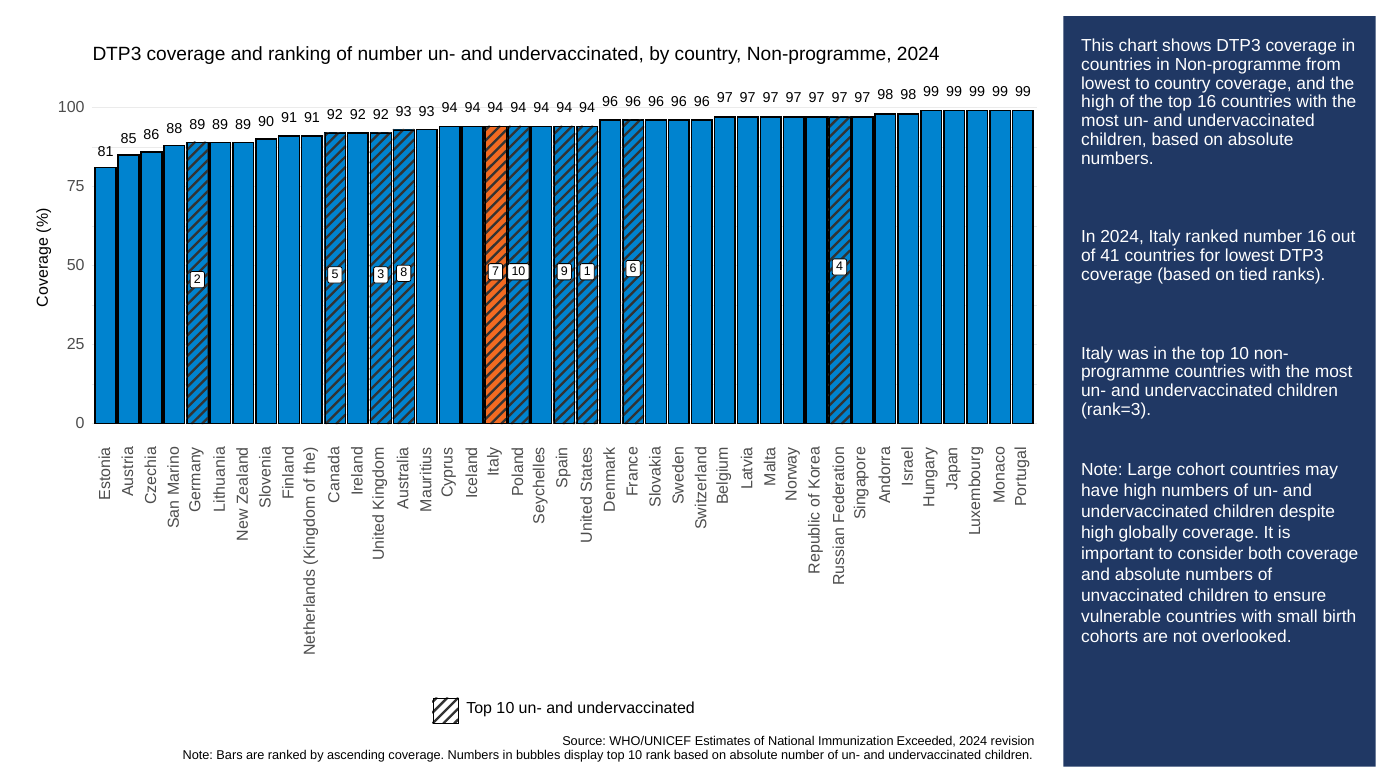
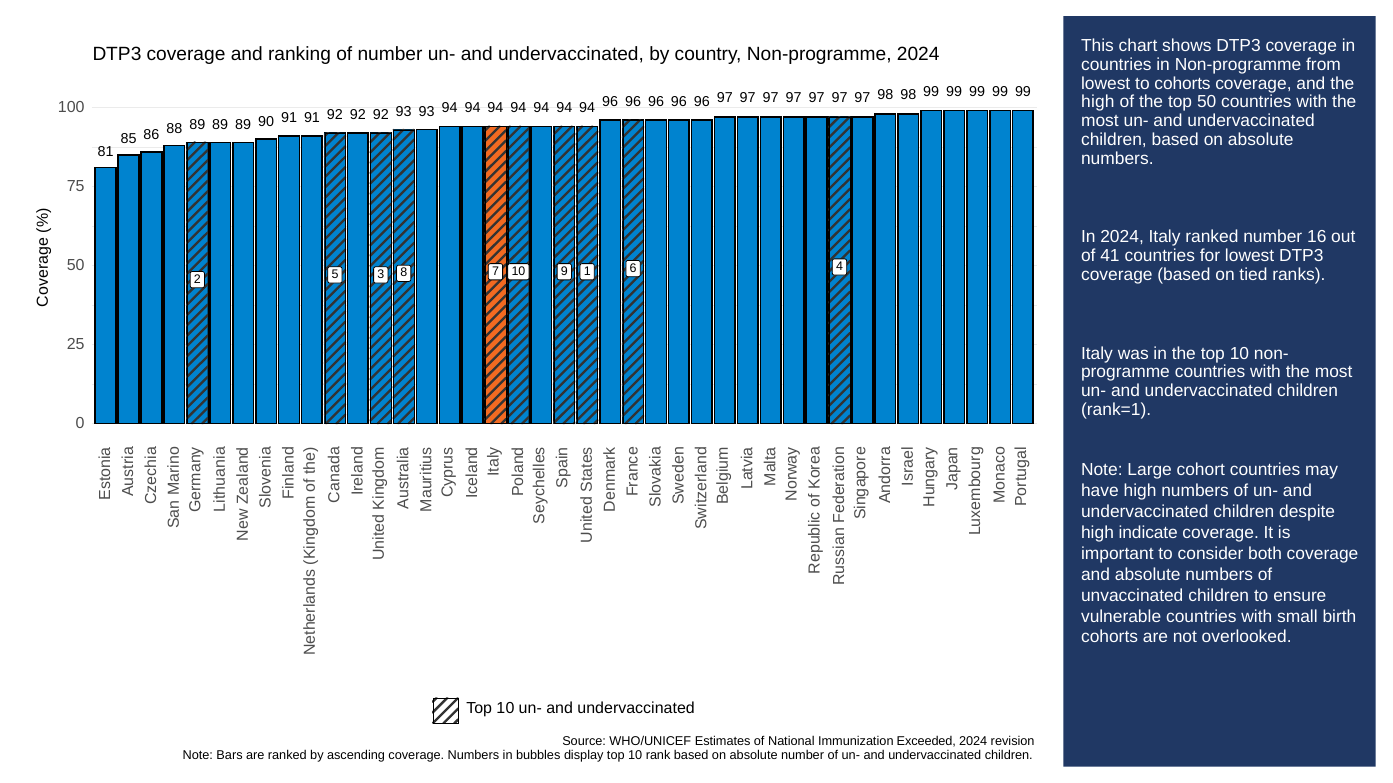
to country: country -> cohorts (1183, 83)
top 16: 16 -> 50 (1207, 102)
rank=3: rank=3 -> rank=1 (1116, 410)
globally: globally -> indicate (1148, 533)
